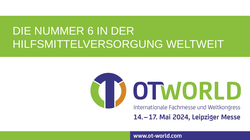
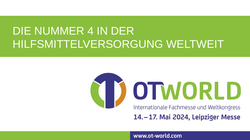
6: 6 -> 4 (91, 31)
